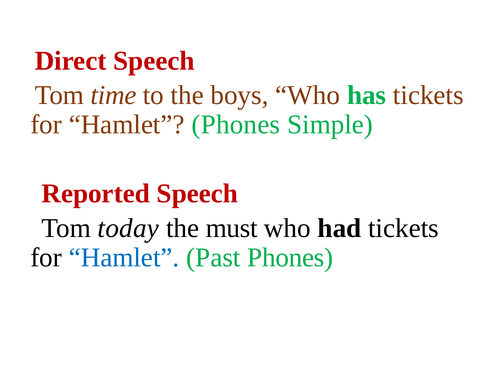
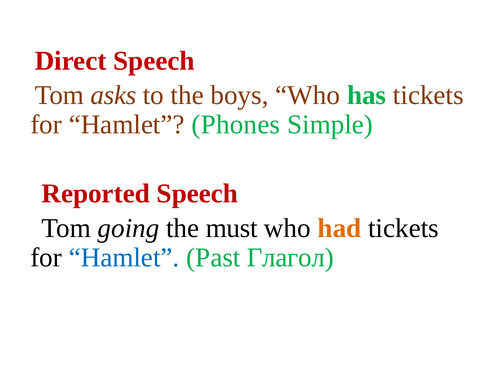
time: time -> asks (114, 95)
today: today -> going (128, 228)
had colour: black -> orange (339, 228)
Past Phones: Phones -> Глагол (290, 257)
